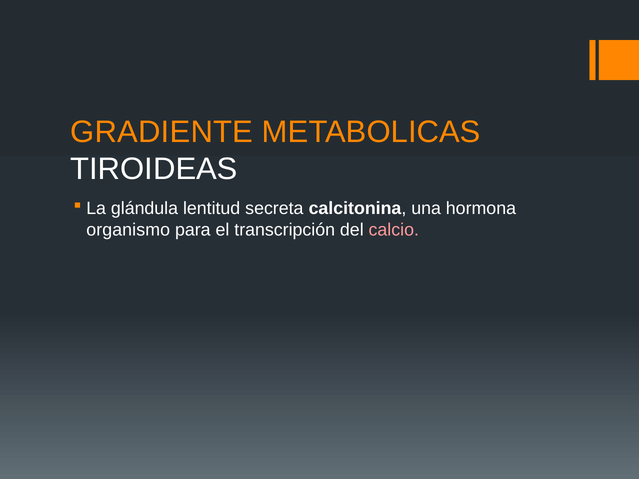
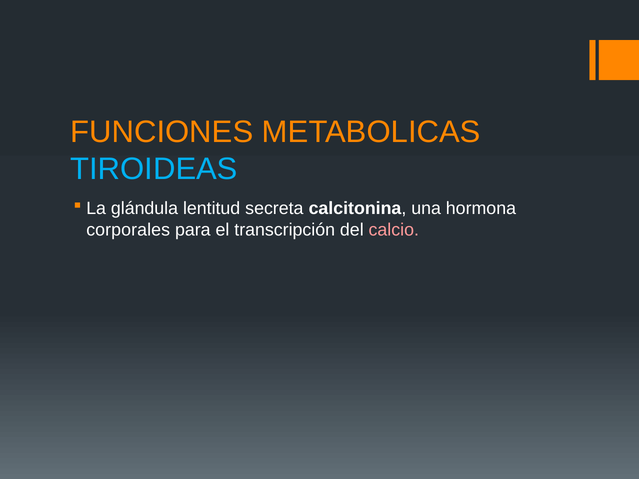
GRADIENTE: GRADIENTE -> FUNCIONES (162, 132)
TIROIDEAS colour: white -> light blue (154, 169)
organismo: organismo -> corporales (128, 230)
